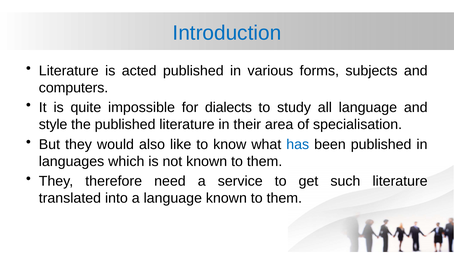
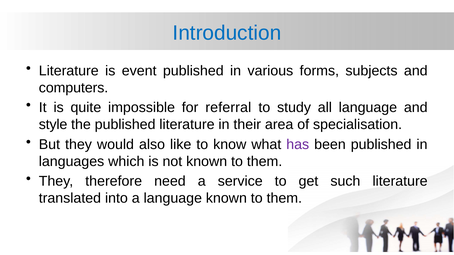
acted: acted -> event (139, 71)
dialects: dialects -> referral (228, 108)
has colour: blue -> purple (298, 145)
